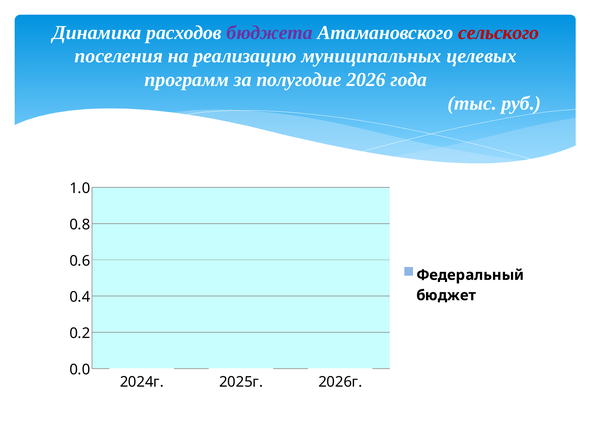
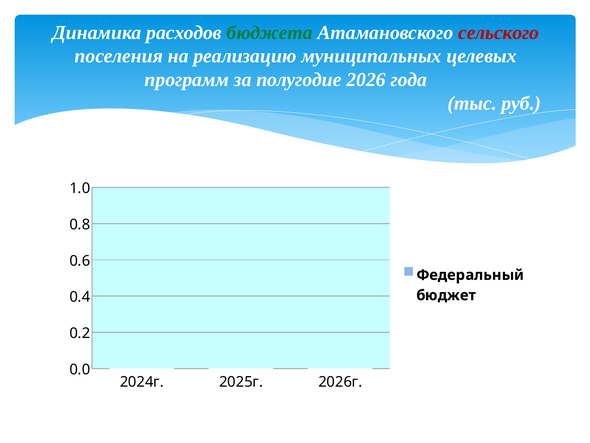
бюджета colour: purple -> green (270, 32)
